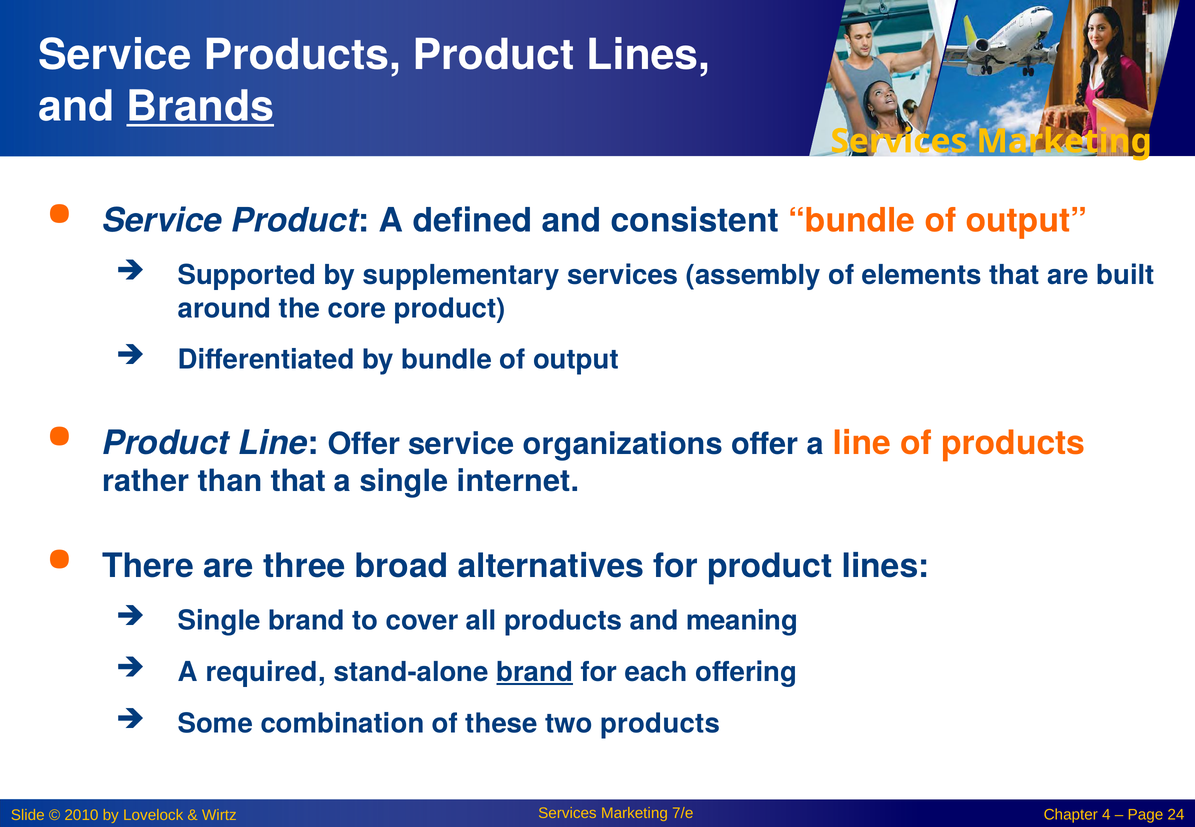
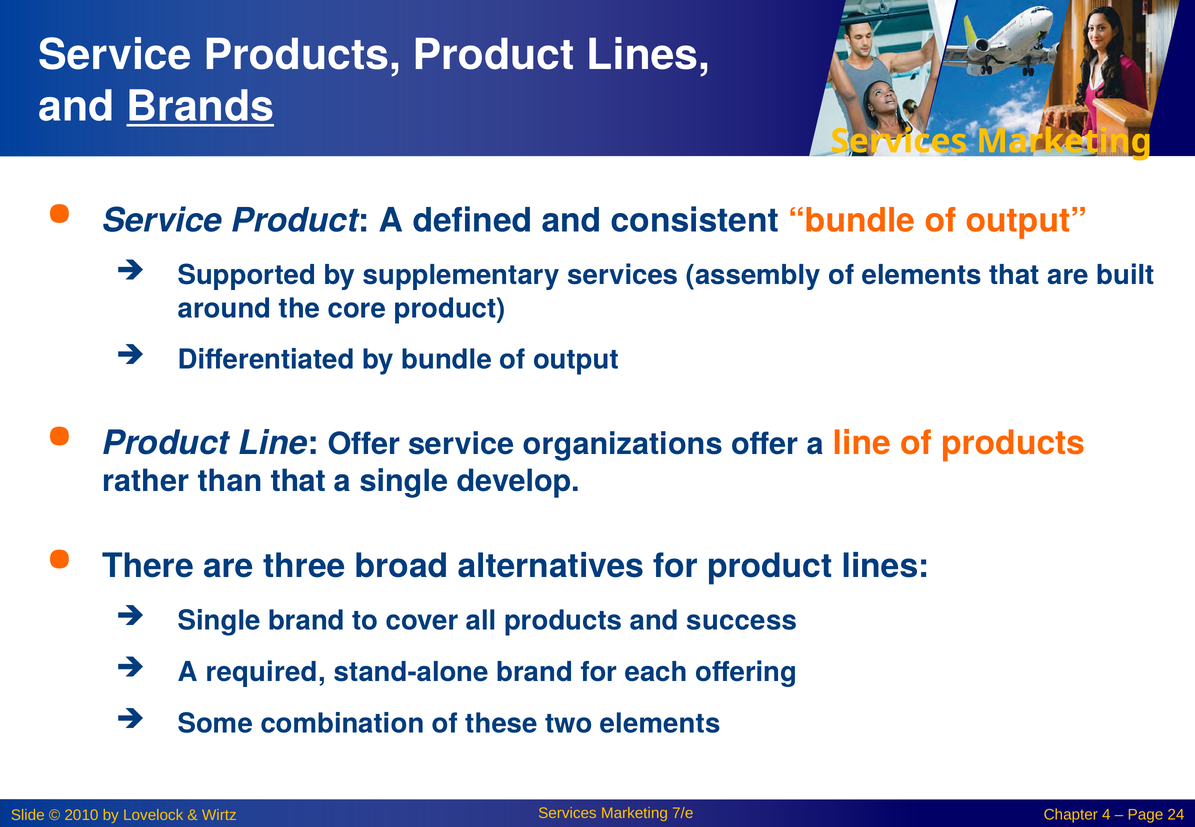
internet: internet -> develop (518, 482)
meaning: meaning -> success (742, 621)
brand underline: present -> none (535, 673)
two products: products -> elements (660, 724)
